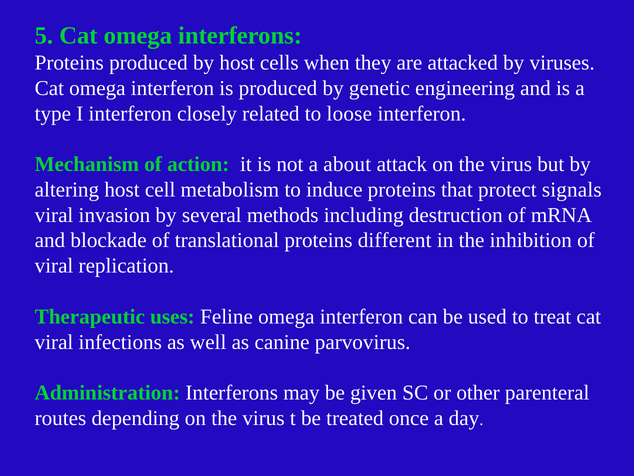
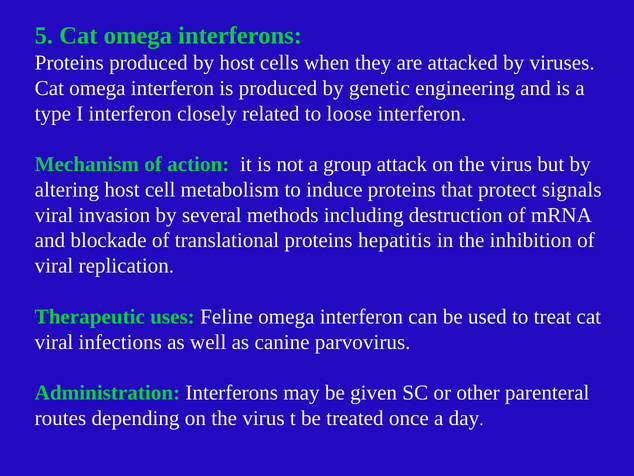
about: about -> group (347, 164)
different: different -> hepatitis (395, 240)
